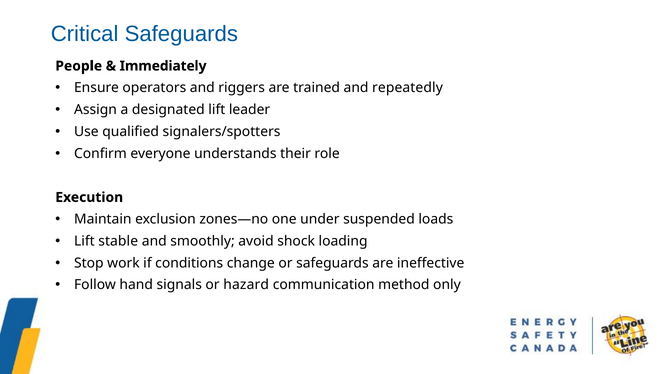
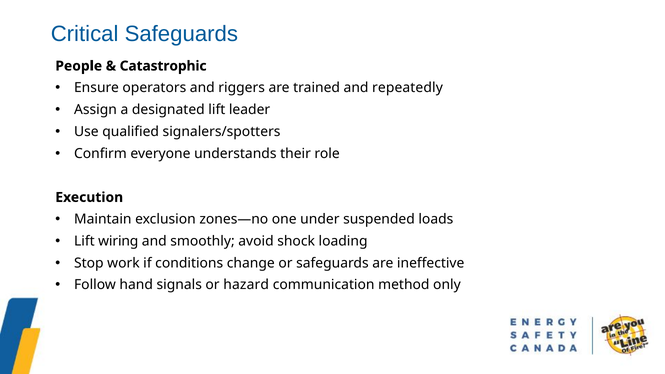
Immediately: Immediately -> Catastrophic (163, 66)
stable: stable -> wiring (118, 241)
